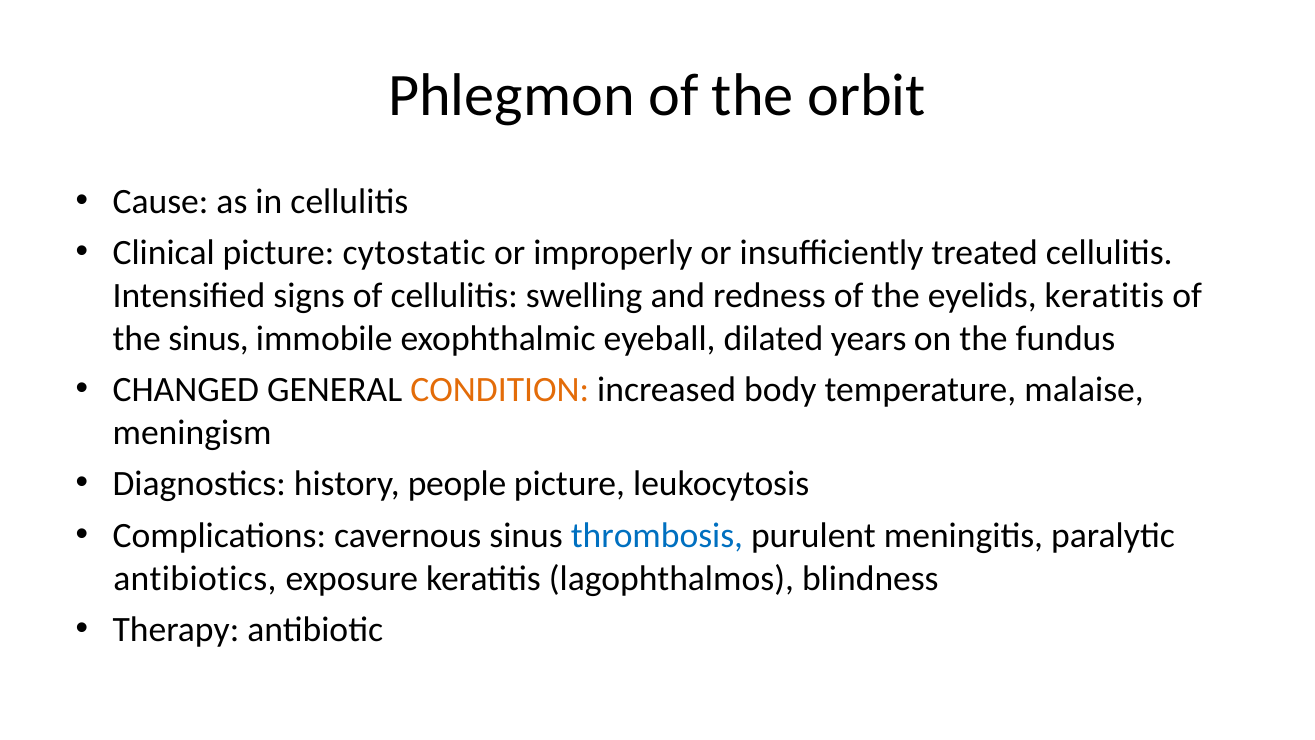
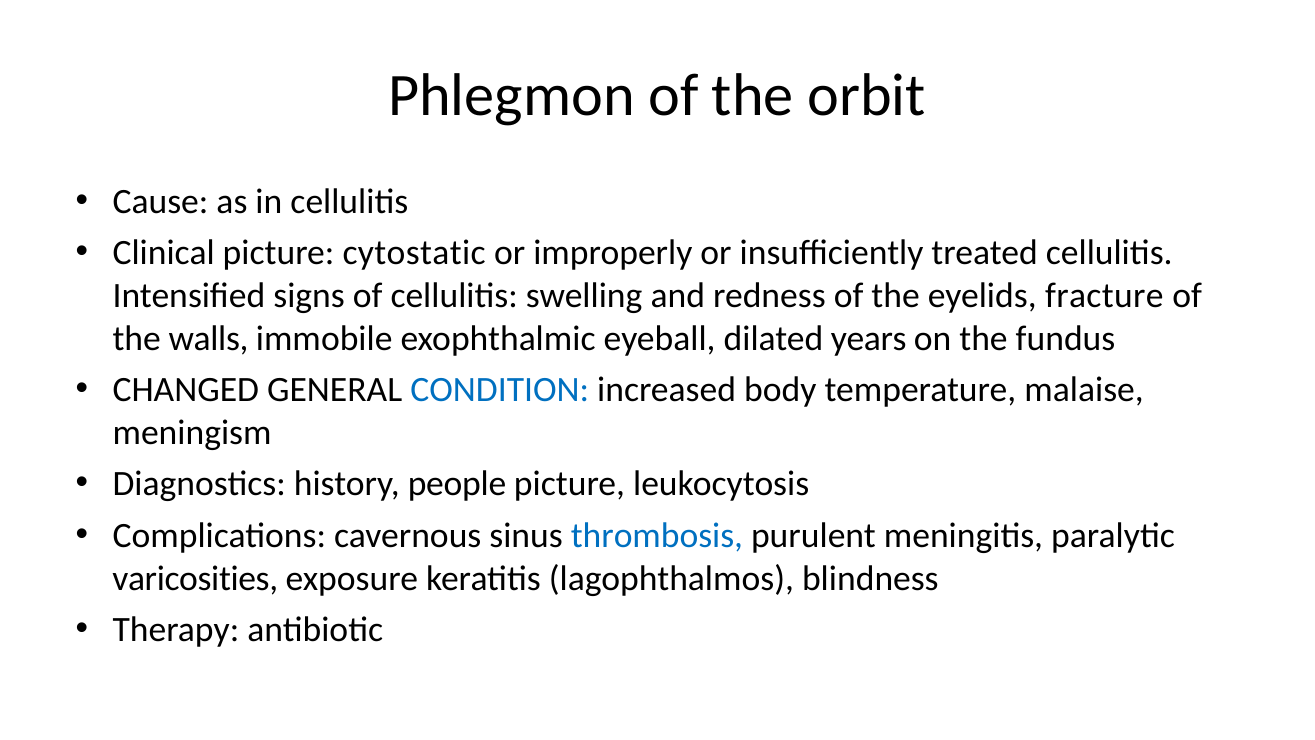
eyelids keratitis: keratitis -> fracture (1104, 296)
the sinus: sinus -> walls (209, 338)
CONDITION colour: orange -> blue (500, 390)
antibiotics: antibiotics -> varicosities (195, 578)
